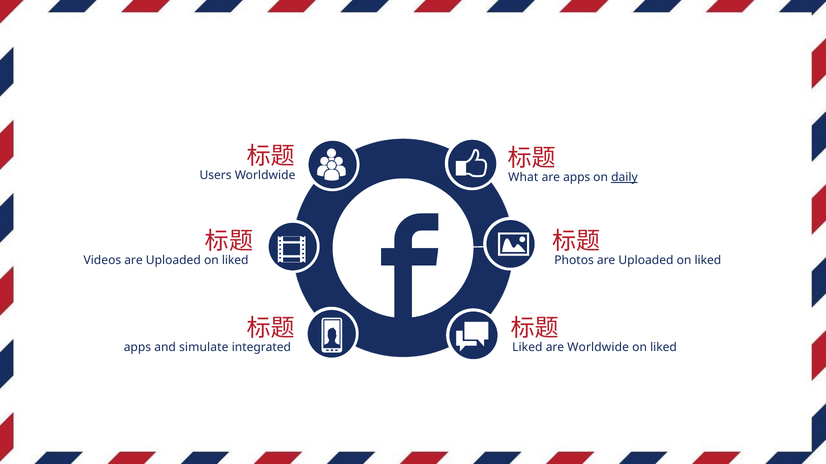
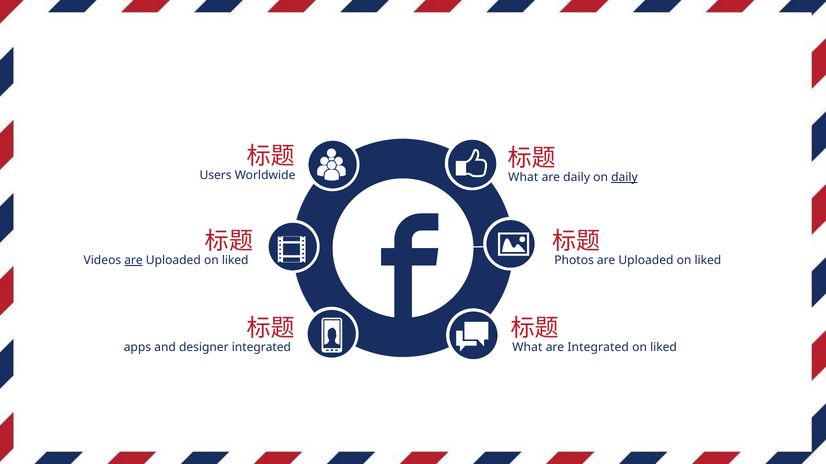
are apps: apps -> daily (577, 178)
are underline: none -> present (133, 261)
Liked: Liked -> What (527, 348)
are Worldwide: Worldwide -> Integrated (598, 348)
simulate: simulate -> designer (204, 348)
